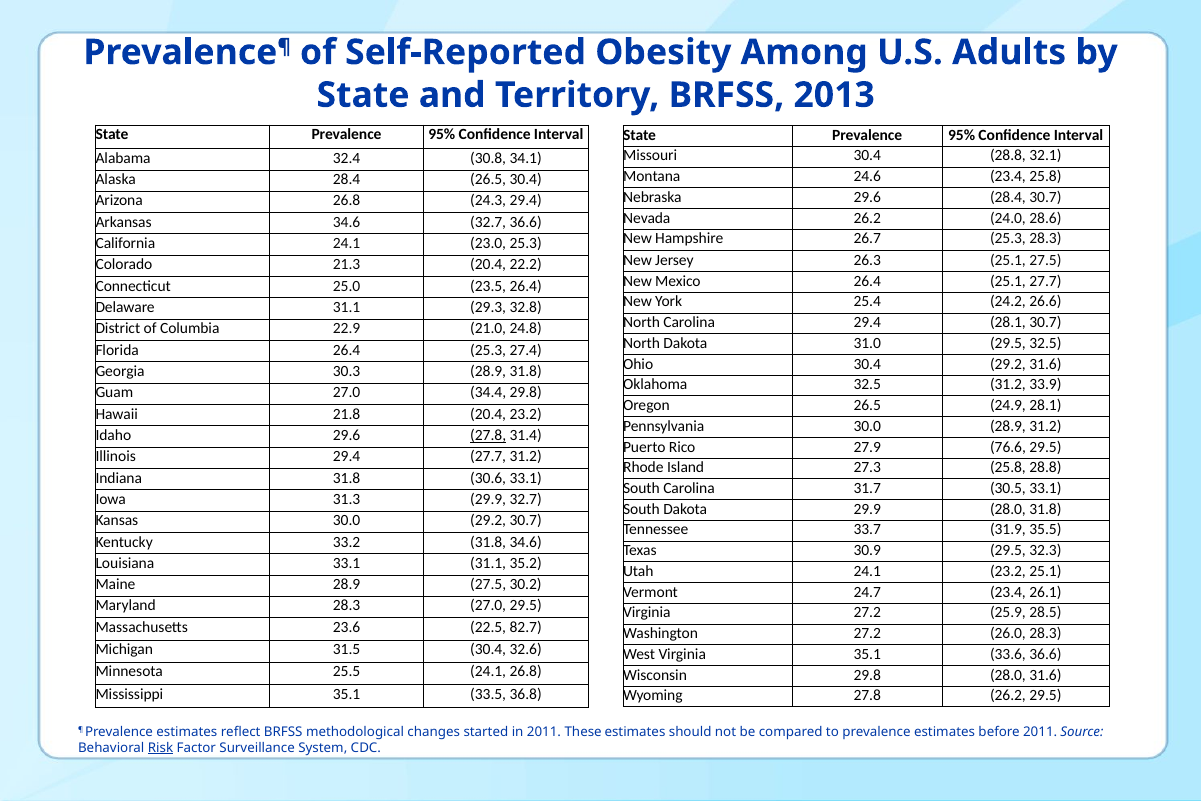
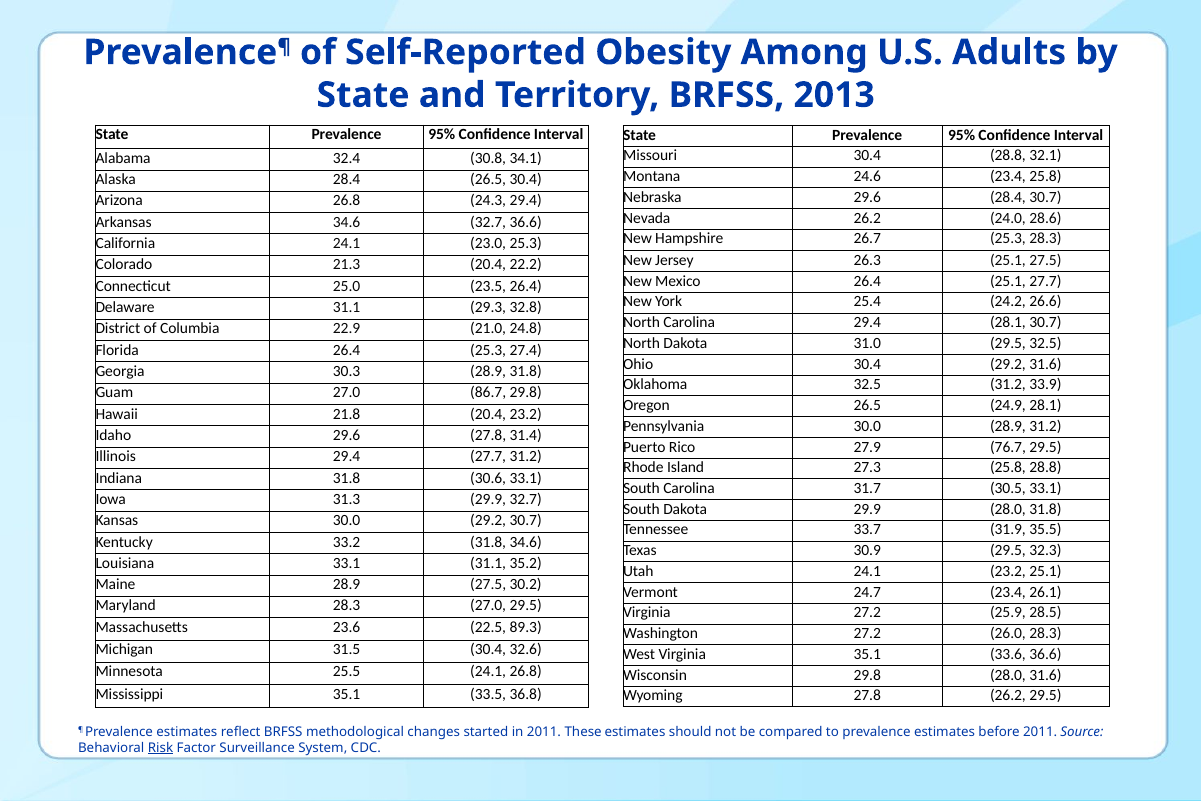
34.4: 34.4 -> 86.7 (488, 393)
27.8 underline: present -> none (488, 435)
76.6: 76.6 -> 76.7 (1008, 447)
82.7: 82.7 -> 89.3 (526, 627)
